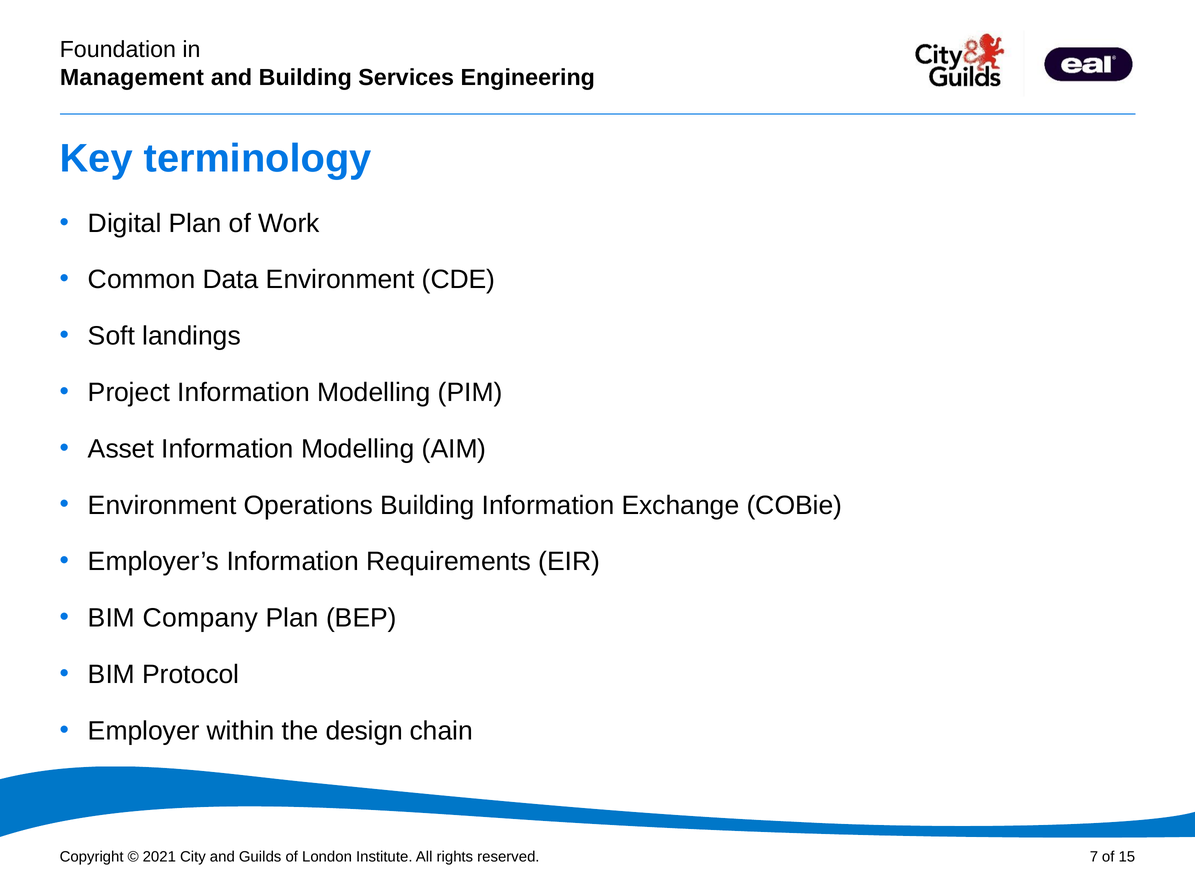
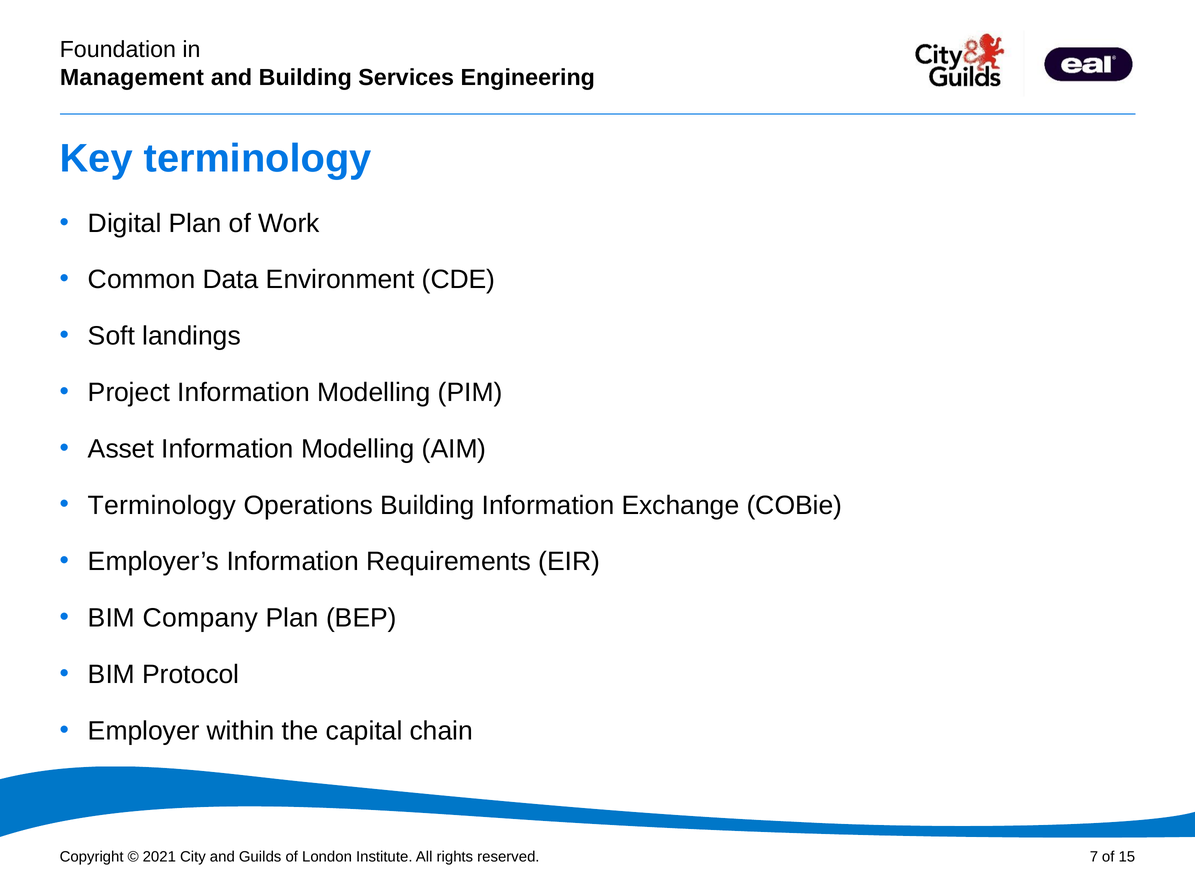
Environment: Environment -> Terminology (162, 505)
design: design -> capital (364, 731)
